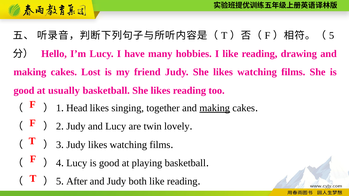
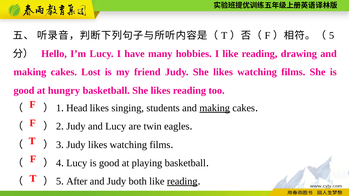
usually: usually -> hungry (64, 91)
together: together -> students (163, 108)
lovely: lovely -> eagles (177, 127)
reading underline: none -> present (182, 182)
